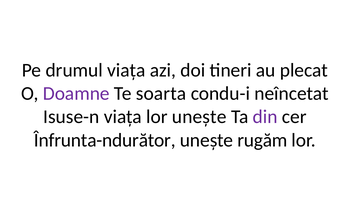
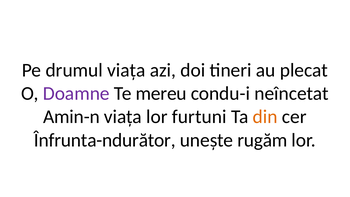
soarta: soarta -> mereu (161, 93)
Isuse-n: Isuse-n -> Amin-n (71, 117)
lor unește: unește -> furtuni (199, 117)
din colour: purple -> orange (265, 117)
